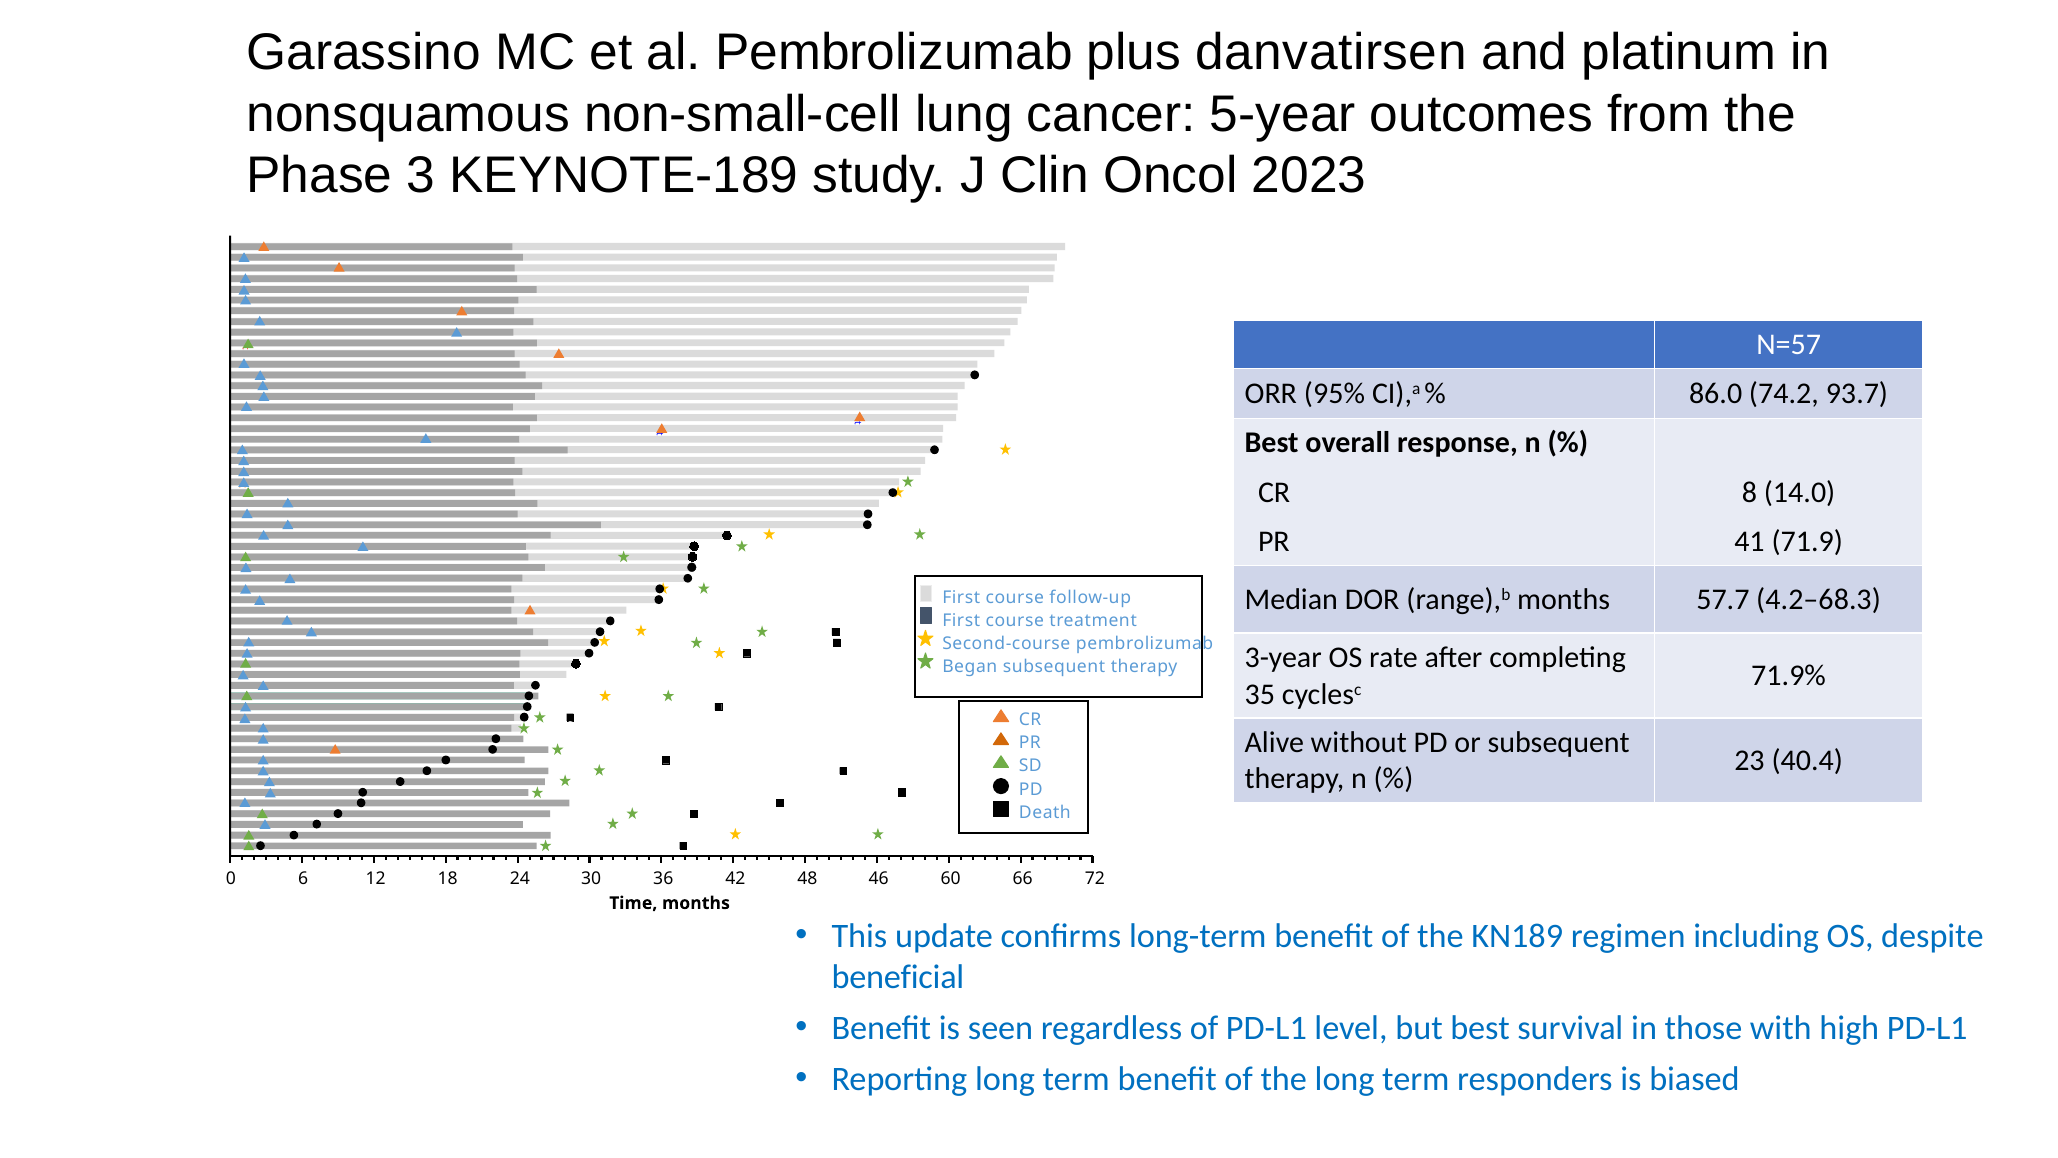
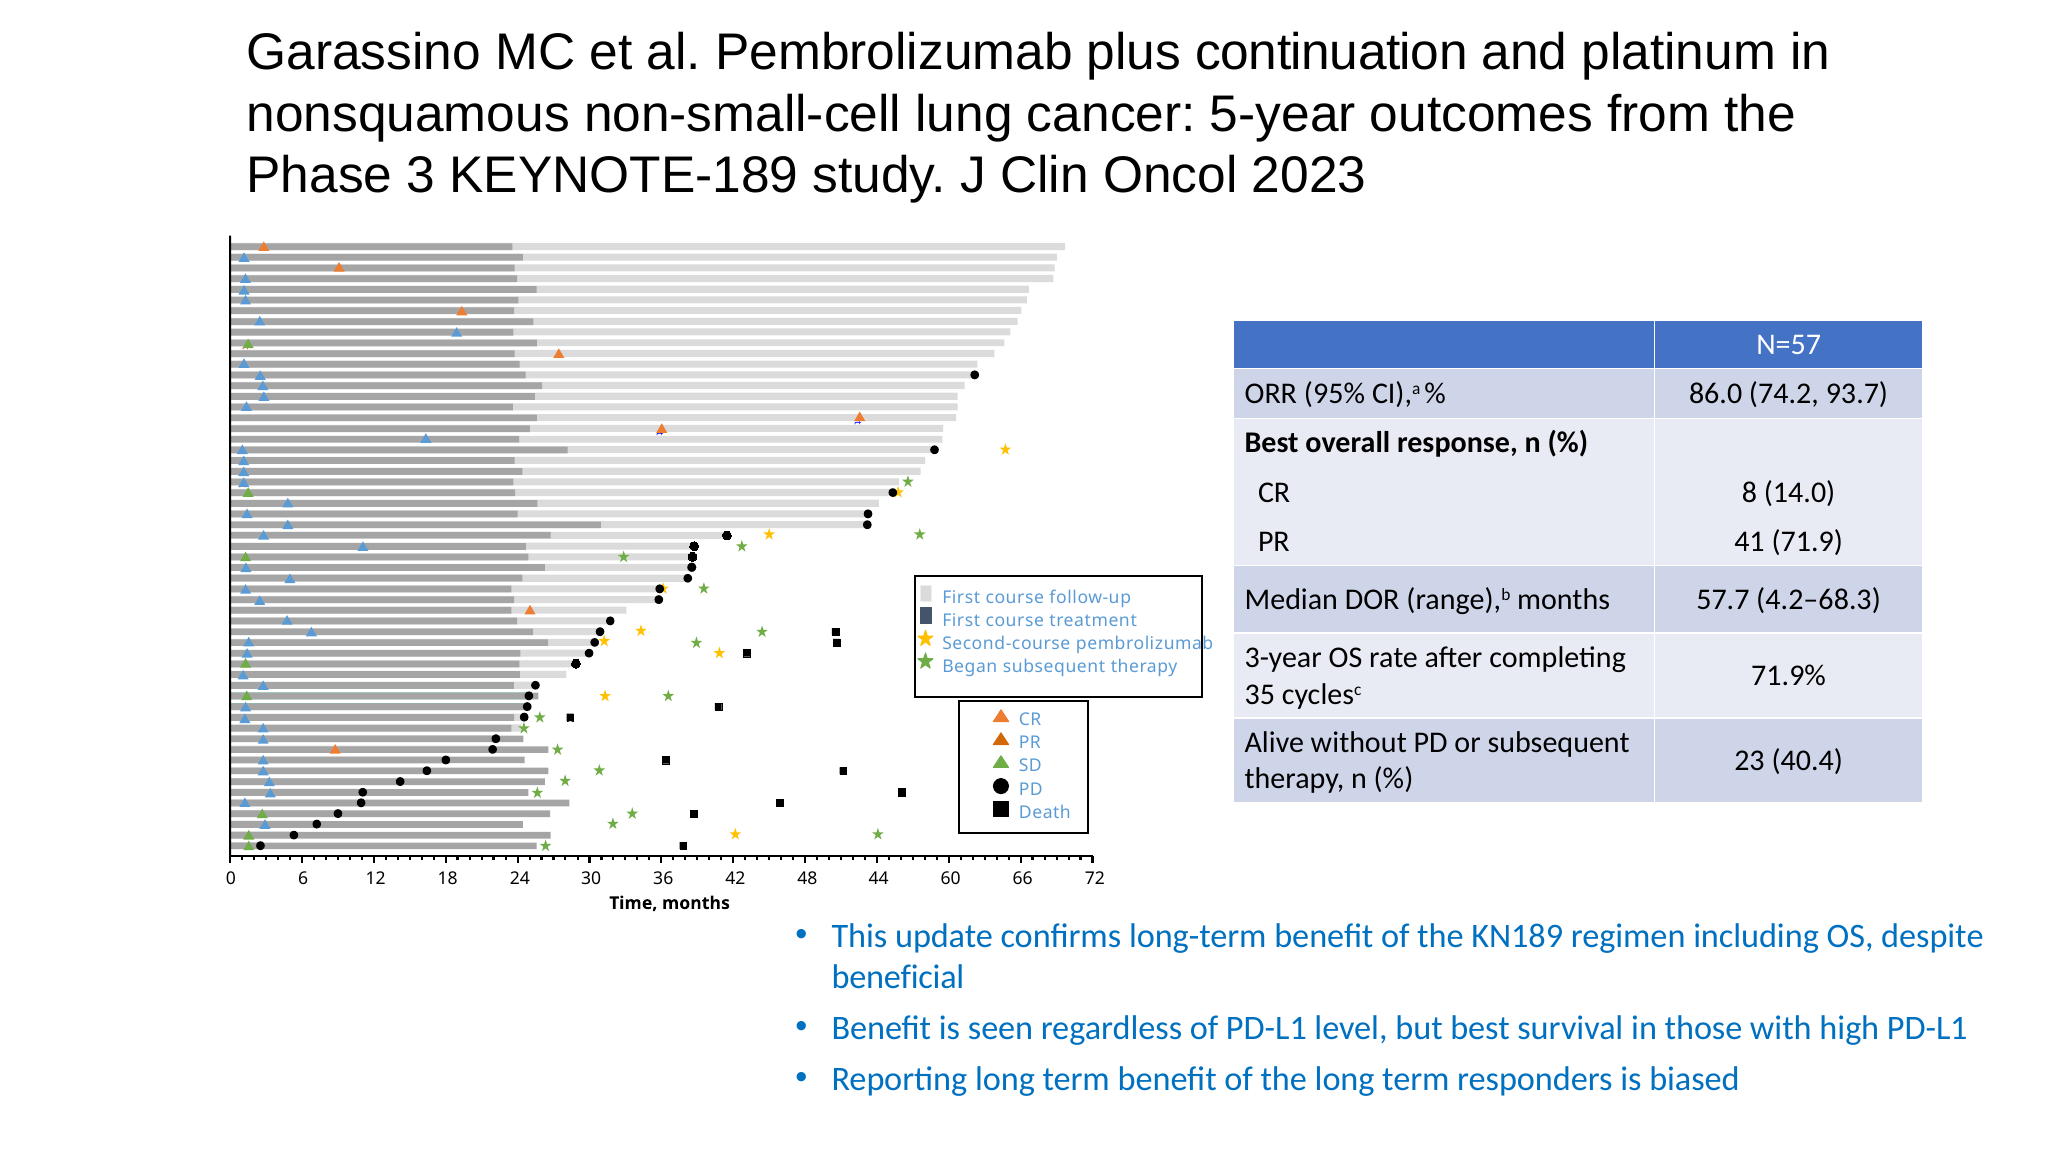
danvatirsen: danvatirsen -> continuation (1332, 52)
46: 46 -> 44 (879, 879)
